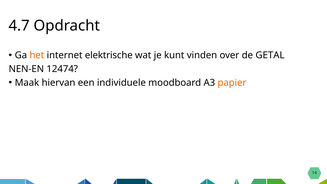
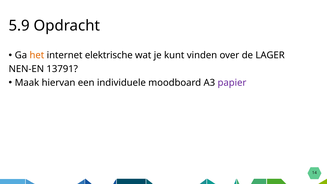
4.7: 4.7 -> 5.9 (19, 26)
GETAL: GETAL -> LAGER (270, 55)
12474: 12474 -> 13791 (62, 69)
papier colour: orange -> purple (232, 83)
